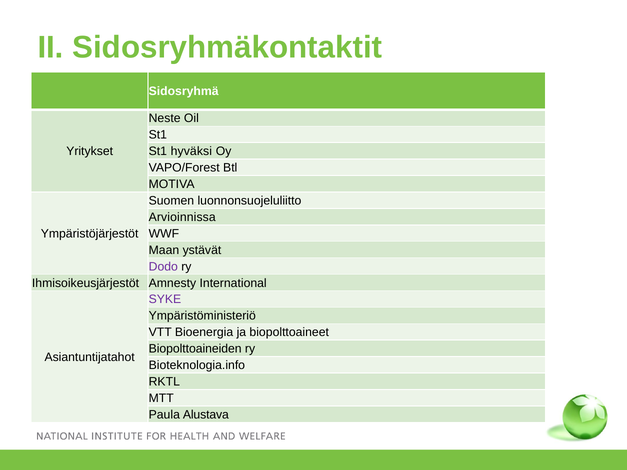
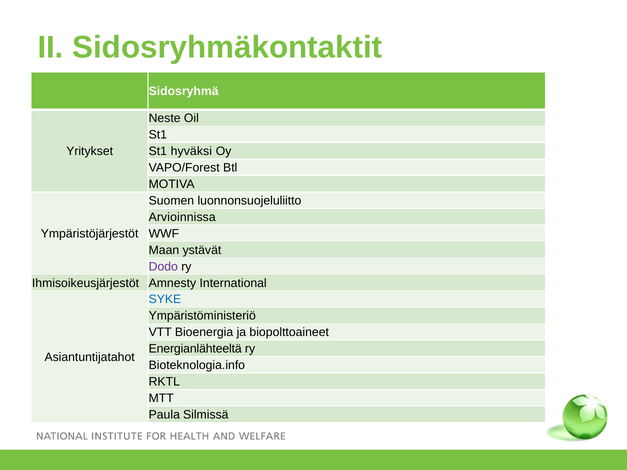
SYKE colour: purple -> blue (165, 300)
Biopolttoaineiden: Biopolttoaineiden -> Energianlähteeltä (195, 349)
Alustava: Alustava -> Silmissä (206, 415)
